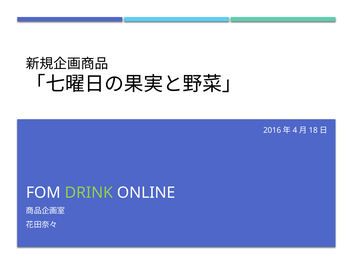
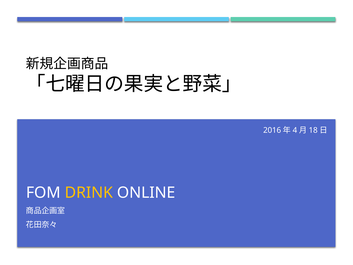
DRINK colour: light green -> yellow (89, 193)
